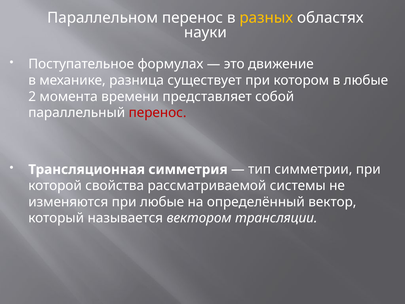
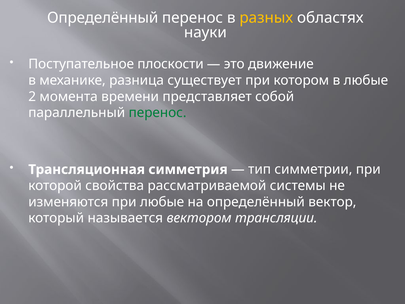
Параллельном: Параллельном -> Определённый (103, 18)
формулах: формулах -> плоскости (171, 64)
перенос colour: red -> green (158, 113)
